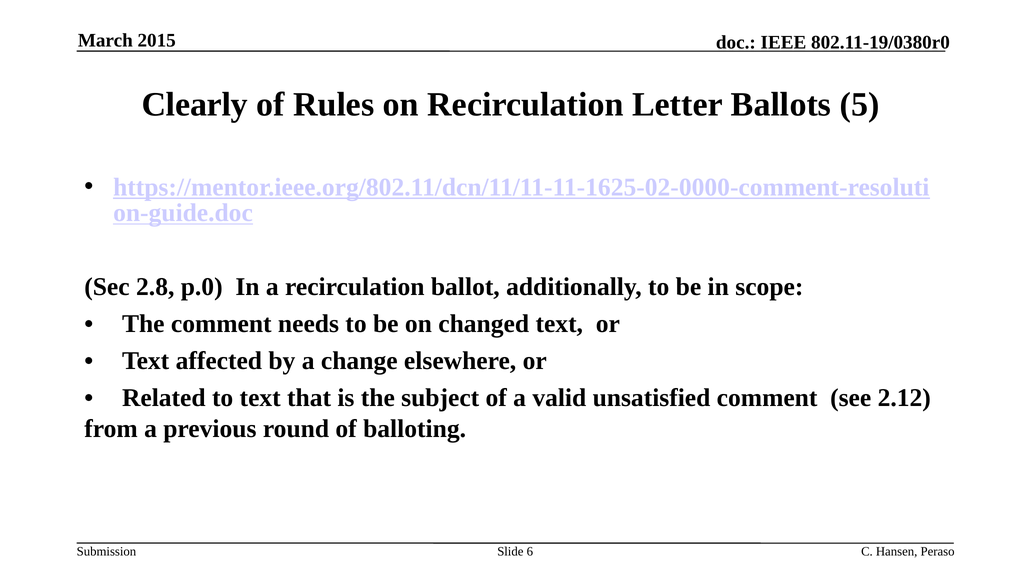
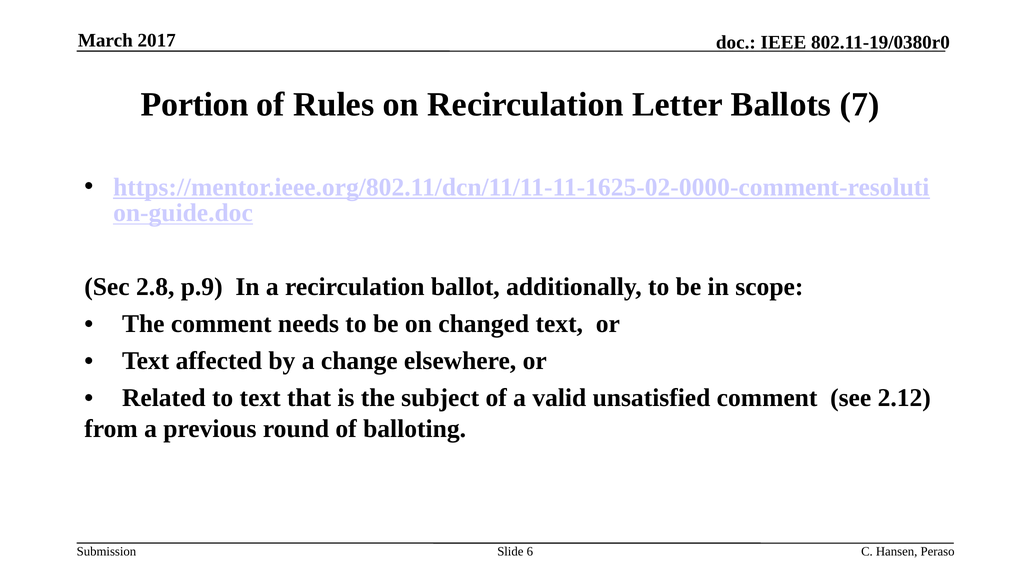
2015: 2015 -> 2017 (157, 41)
Clearly: Clearly -> Portion (195, 104)
5: 5 -> 7 (860, 104)
p.0: p.0 -> p.9 (202, 287)
